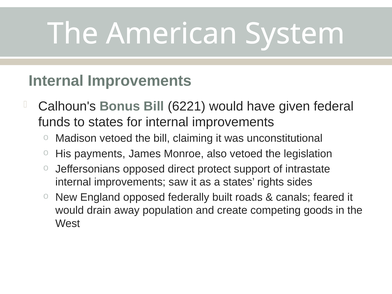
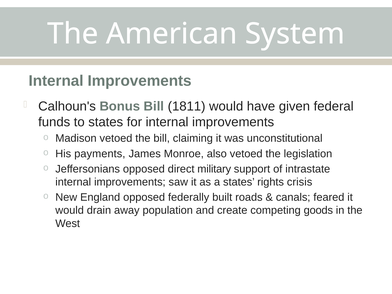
6221: 6221 -> 1811 (187, 106)
protect: protect -> military (214, 169)
sides: sides -> crisis (300, 182)
